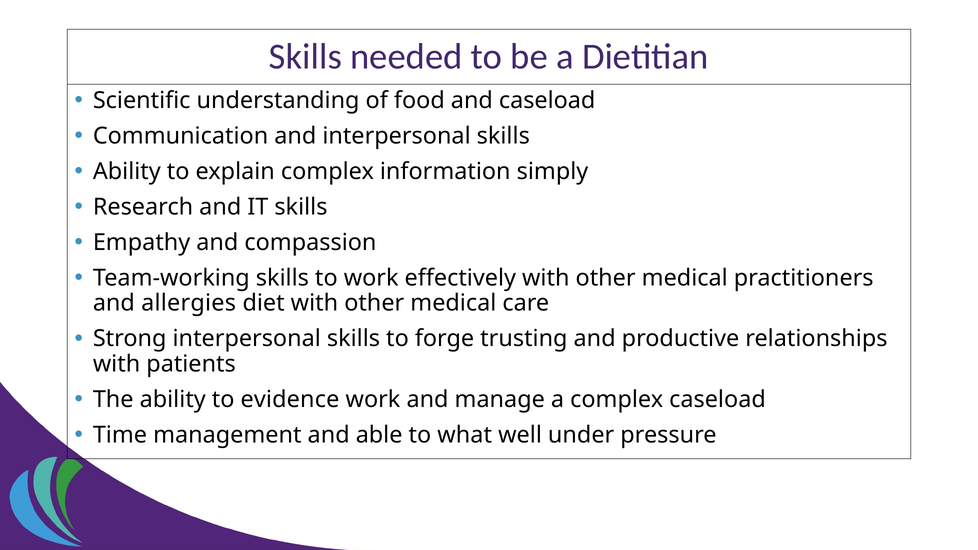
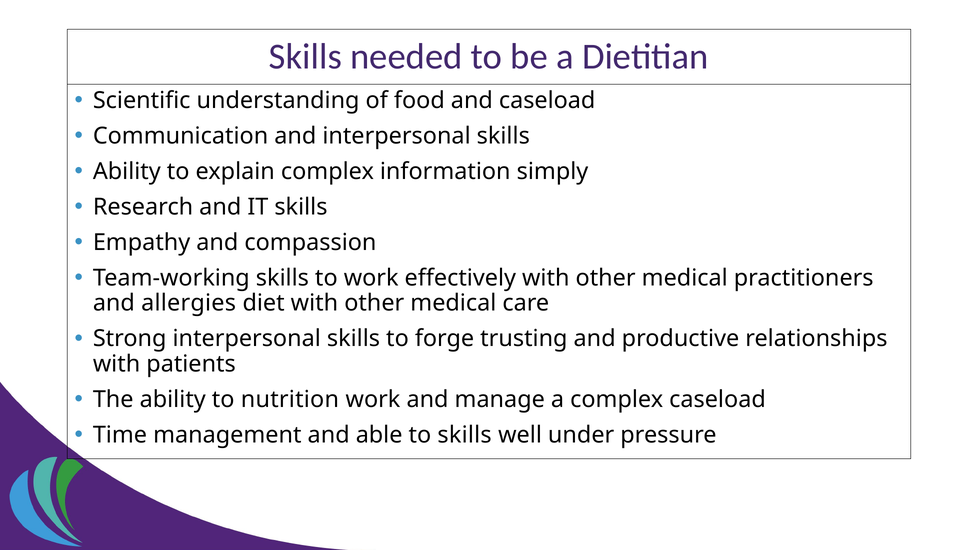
evidence: evidence -> nutrition (290, 400)
to what: what -> skills (465, 435)
